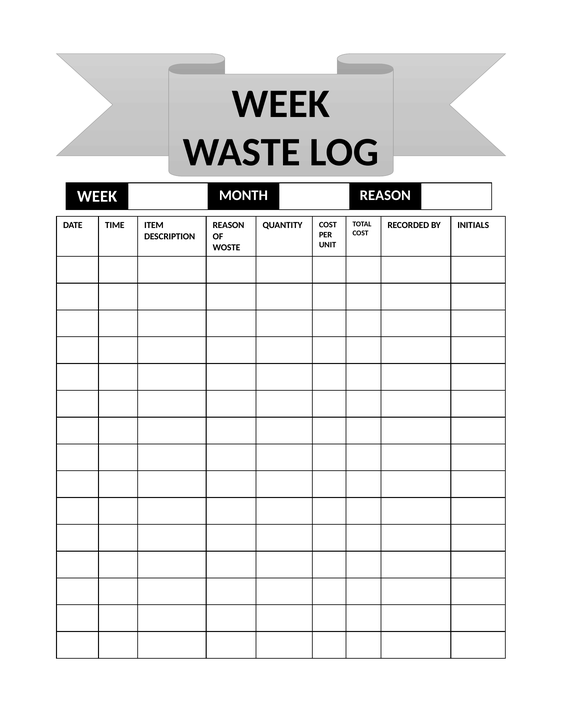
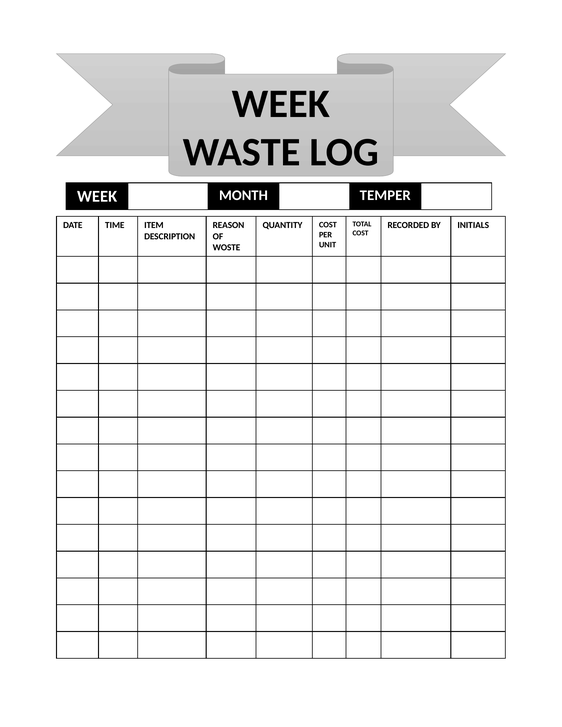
MONTH REASON: REASON -> TEMPER (385, 195)
